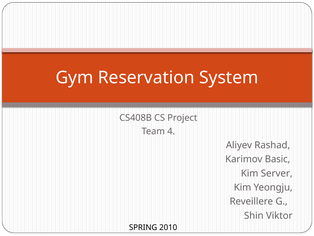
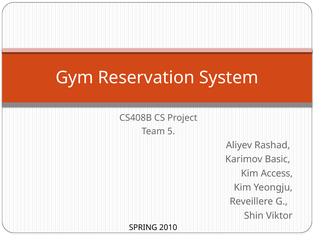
4: 4 -> 5 (171, 131)
Server: Server -> Access (277, 173)
